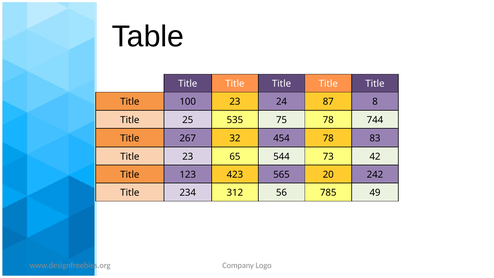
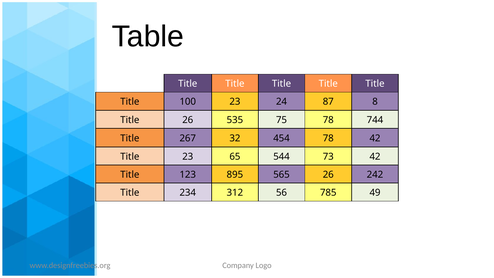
Title 25: 25 -> 26 (188, 120)
78 83: 83 -> 42 (375, 138)
423: 423 -> 895 (235, 175)
565 20: 20 -> 26 (328, 175)
